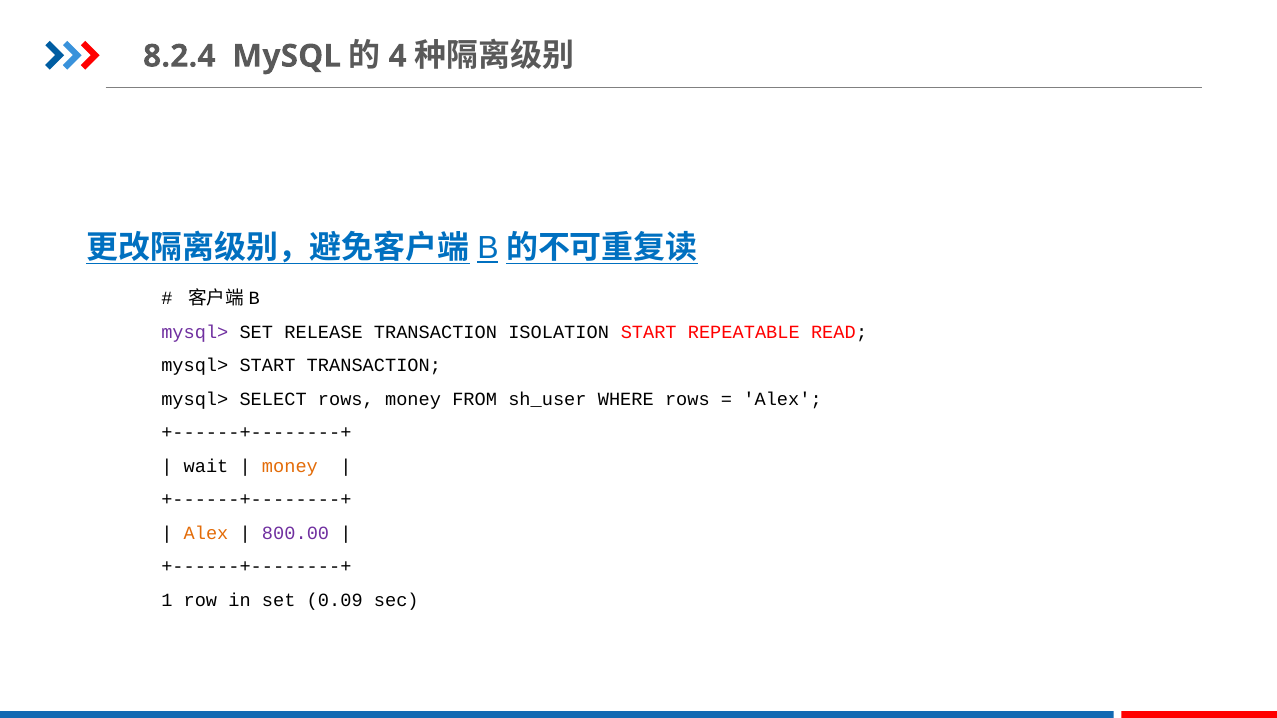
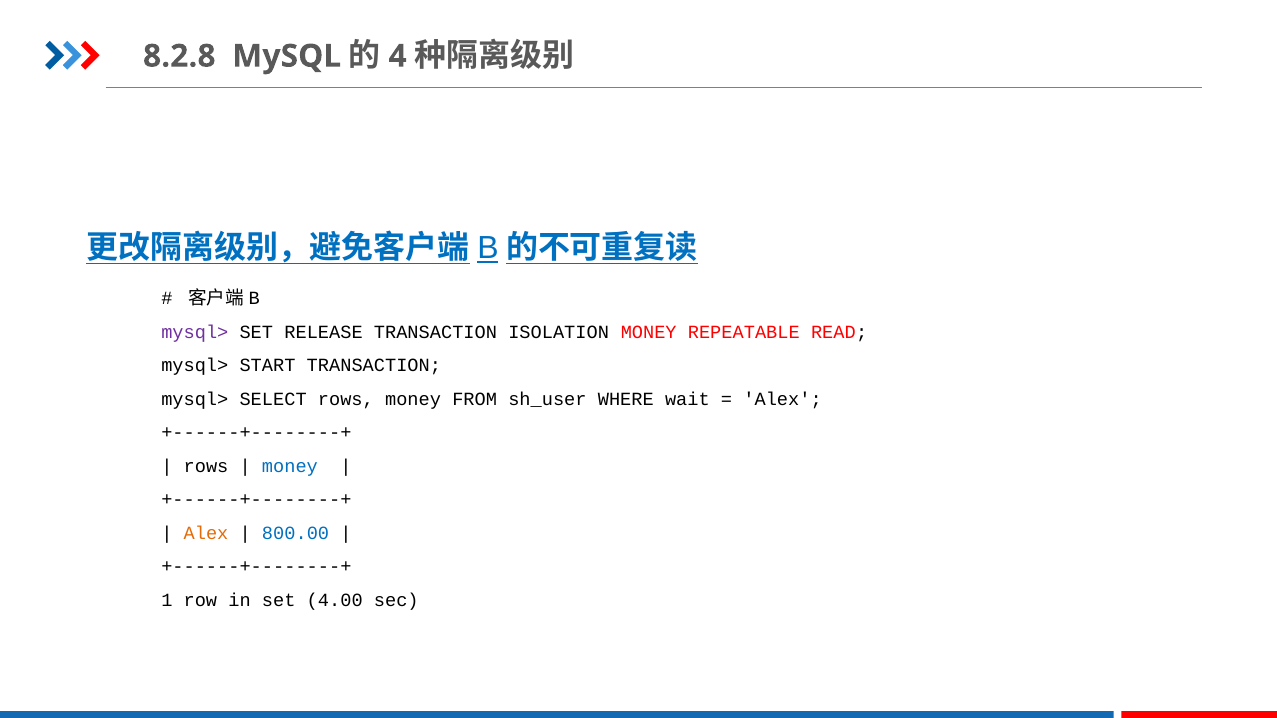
8.2.4: 8.2.4 -> 8.2.8 (179, 56)
ISOLATION START: START -> MONEY (649, 333)
WHERE rows: rows -> wait (687, 400)
wait: wait -> rows (206, 467)
money colour: orange -> blue (290, 467)
800.00 colour: purple -> blue (296, 534)
0.09: 0.09 -> 4.00 (335, 601)
